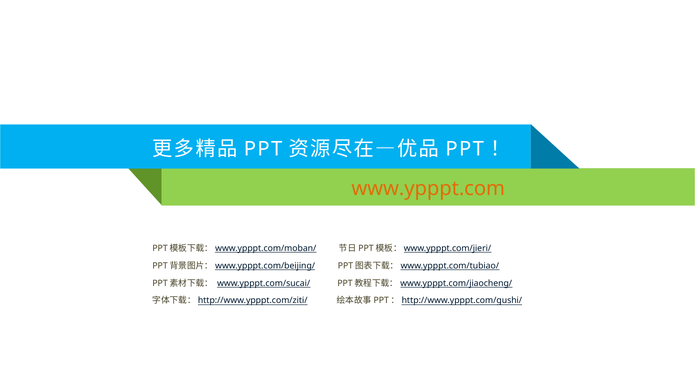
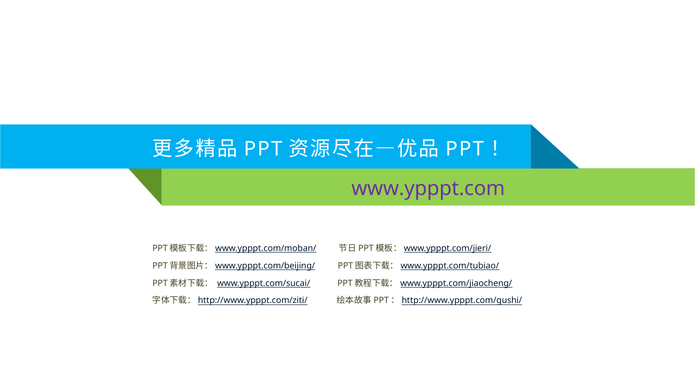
www.ypppt.com colour: orange -> purple (428, 188)
